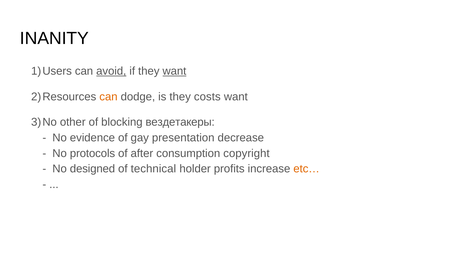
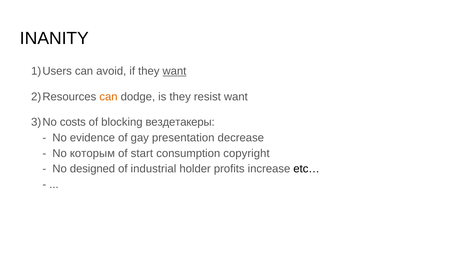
avoid underline: present -> none (111, 71)
costs: costs -> resist (207, 96)
other: other -> costs (73, 122)
protocols: protocols -> которым (92, 153)
after: after -> start (142, 153)
technical: technical -> industrial (153, 169)
etc… colour: orange -> black (307, 169)
